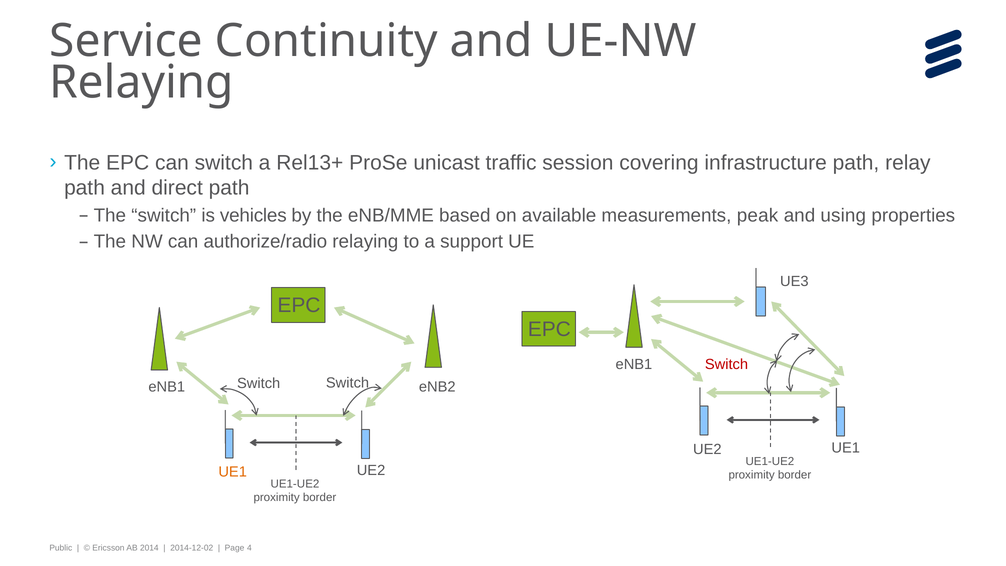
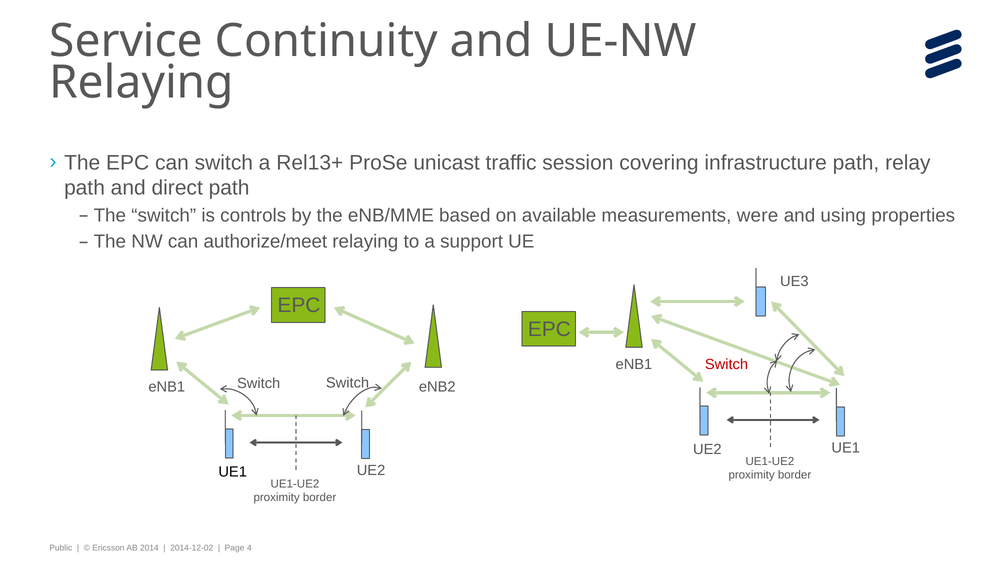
vehicles: vehicles -> controls (253, 215)
peak: peak -> were (758, 215)
authorize/radio: authorize/radio -> authorize/meet (265, 242)
UE1 colour: orange -> black (233, 472)
